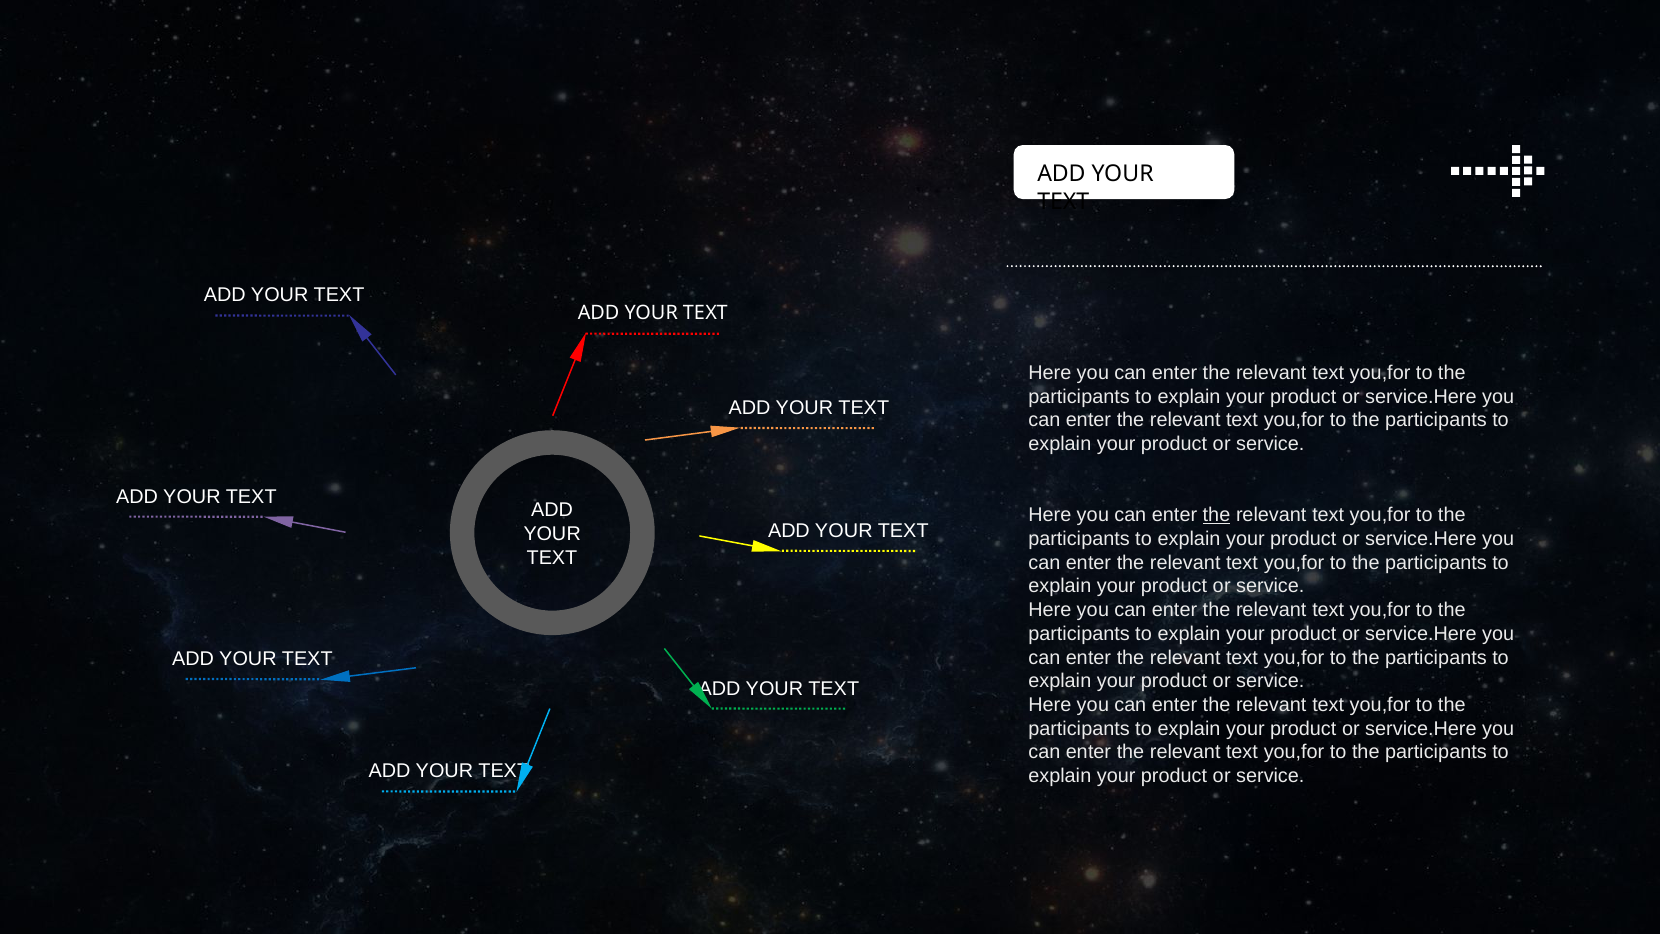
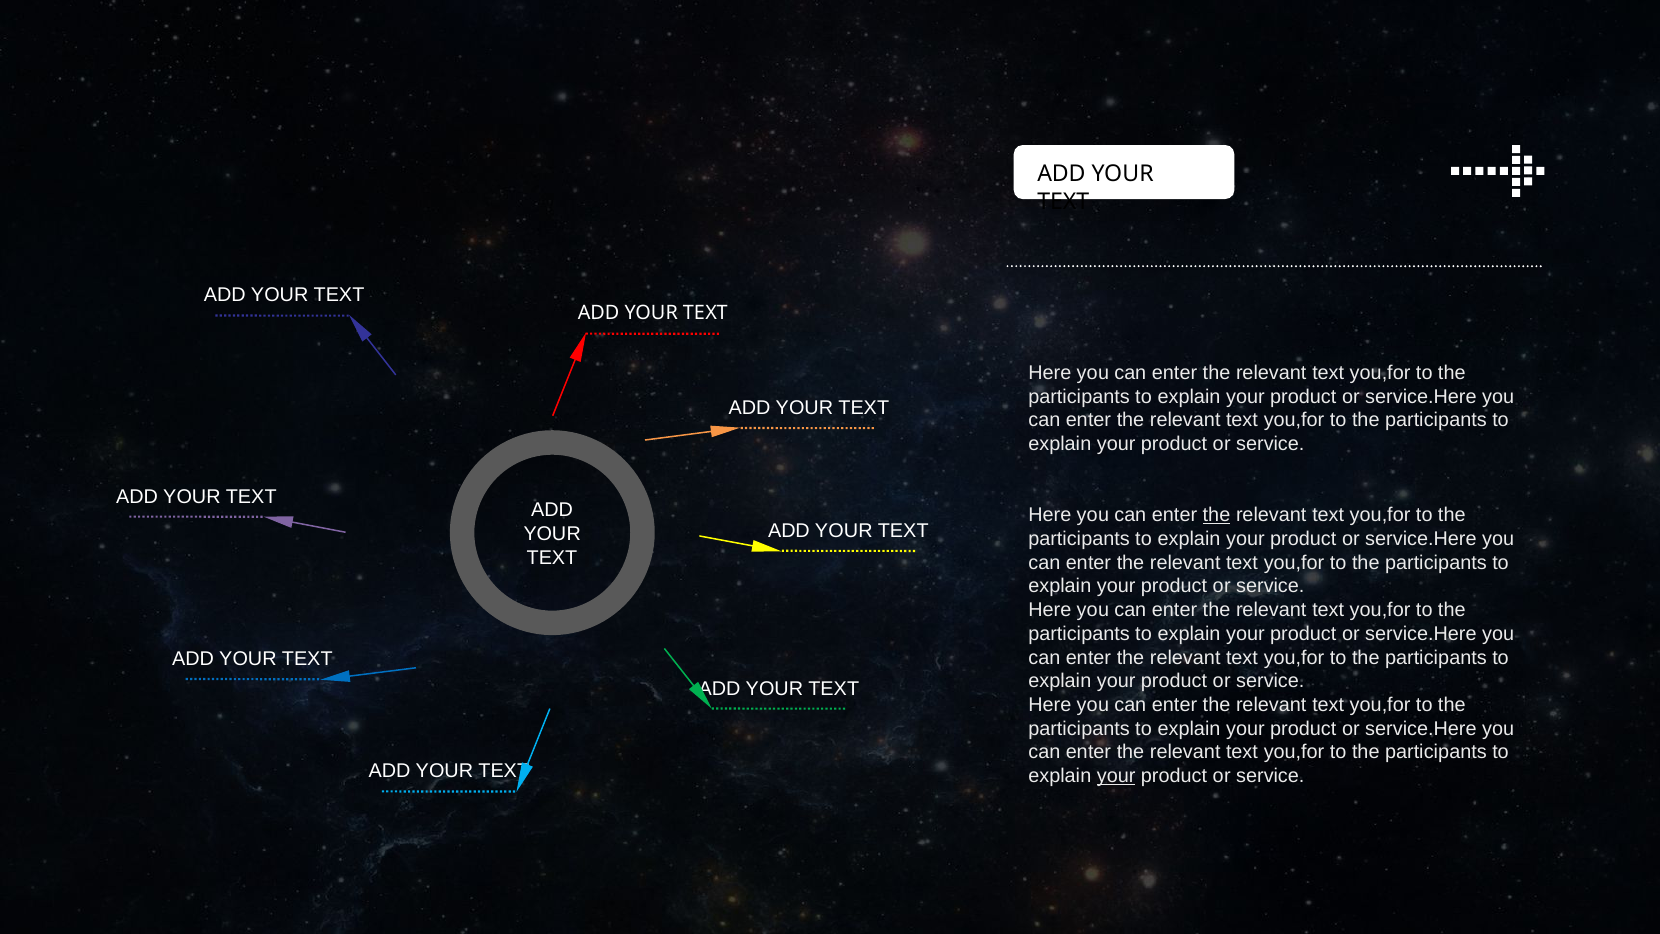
your underline: none -> present (1116, 776)
